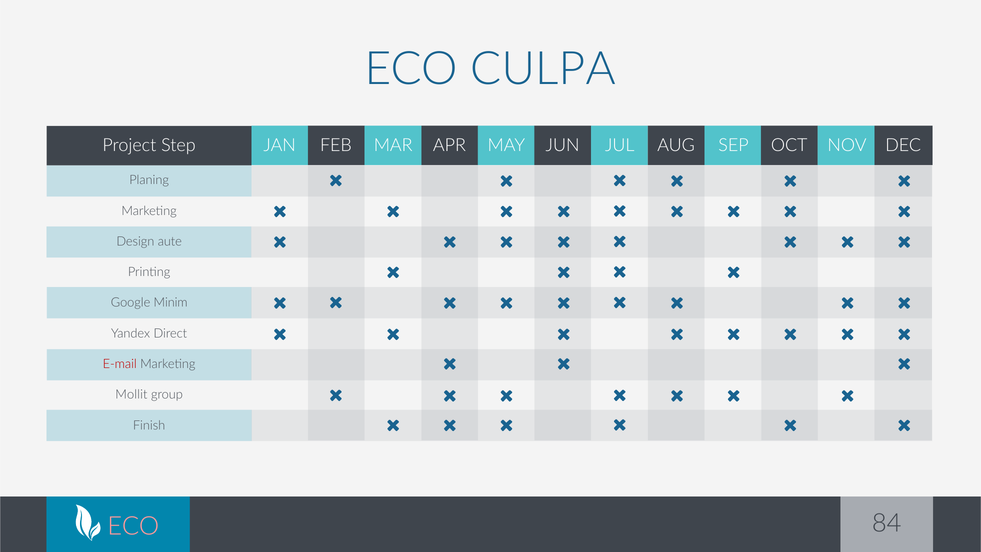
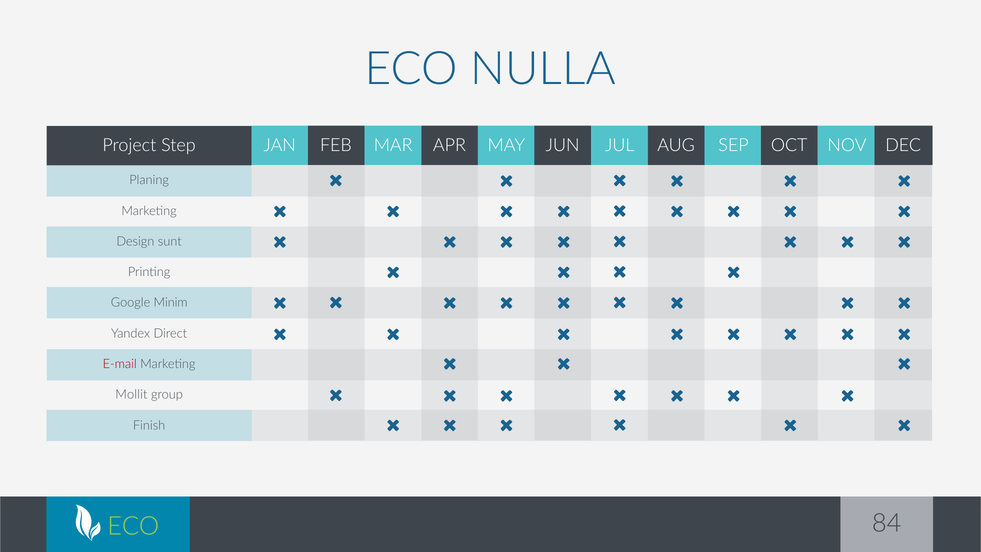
CULPA: CULPA -> NULLA (543, 69)
aute: aute -> sunt (170, 241)
ECO colour: pink -> light green (133, 526)
